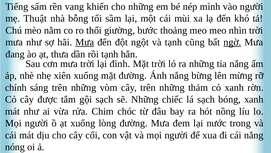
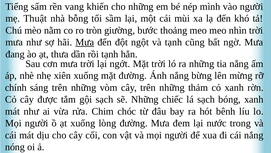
thổi: thổi -> tròn (94, 30)
ngờ underline: present -> none (232, 42)
đình: đình -> ngớt (120, 64)
nồng: nồng -> bênh (226, 111)
